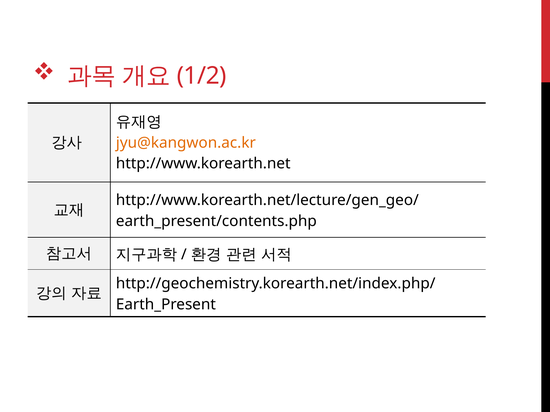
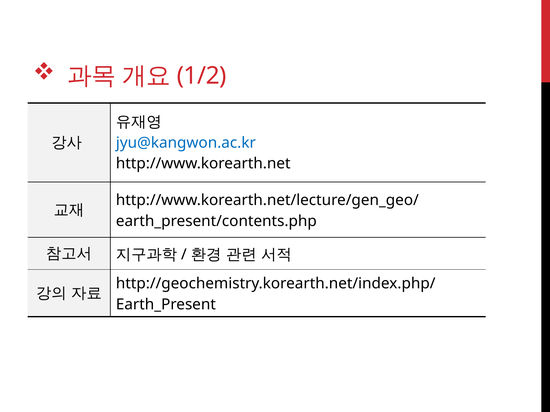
jyu@kangwon.ac.kr colour: orange -> blue (186, 143)
